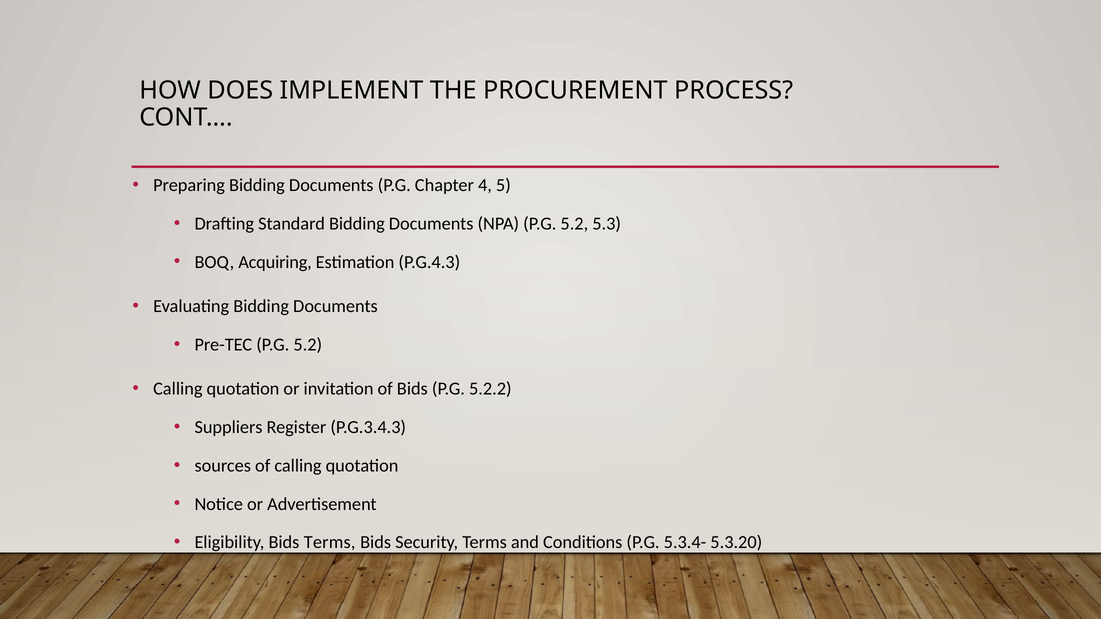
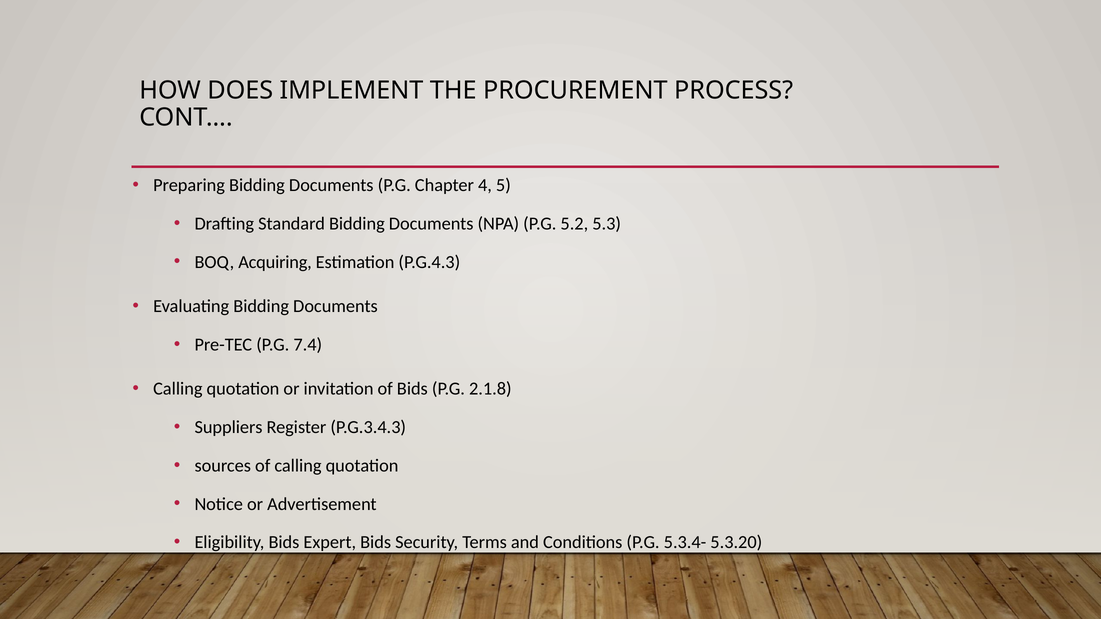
Pre-TEC P.G 5.2: 5.2 -> 7.4 (308, 345)
5.2.2: 5.2.2 -> 2.1.8 (490, 389)
Bids Terms: Terms -> Expert (330, 543)
